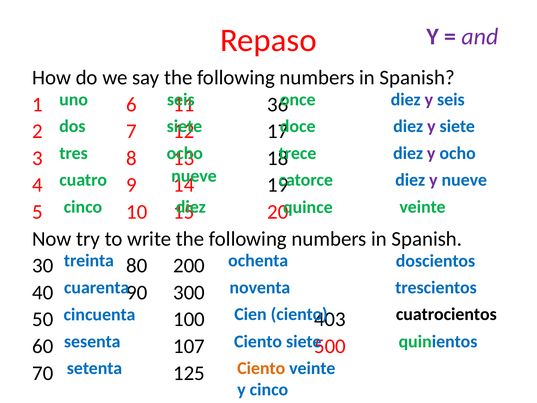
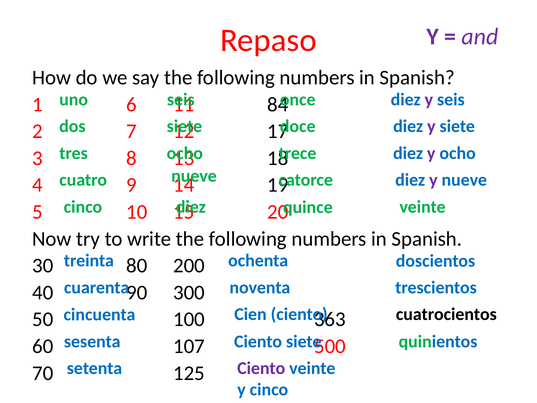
36: 36 -> 84 (278, 104)
403: 403 -> 363 (330, 319)
Ciento colour: orange -> purple (261, 368)
